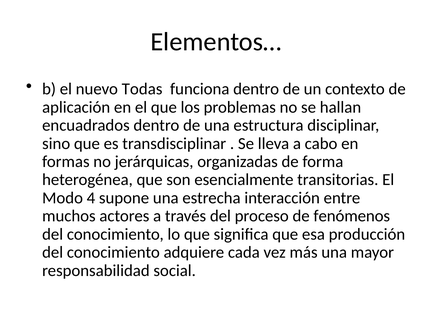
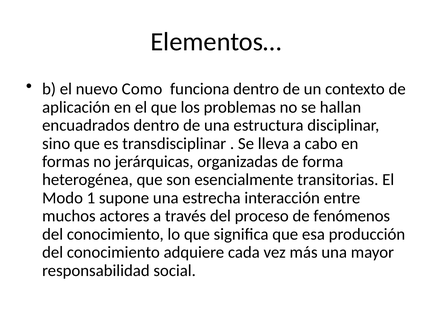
Todas: Todas -> Como (142, 89)
4: 4 -> 1 (91, 198)
